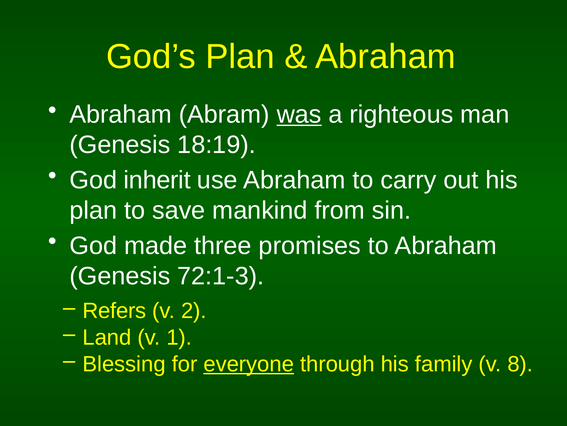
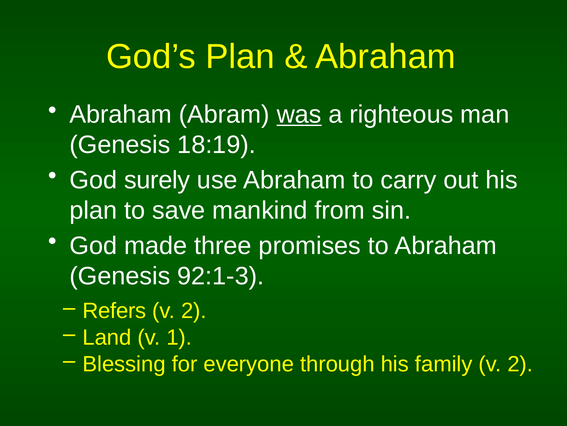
inherit: inherit -> surely (157, 180)
72:1-3: 72:1-3 -> 92:1-3 (221, 276)
everyone underline: present -> none (249, 363)
family v 8: 8 -> 2 (520, 363)
